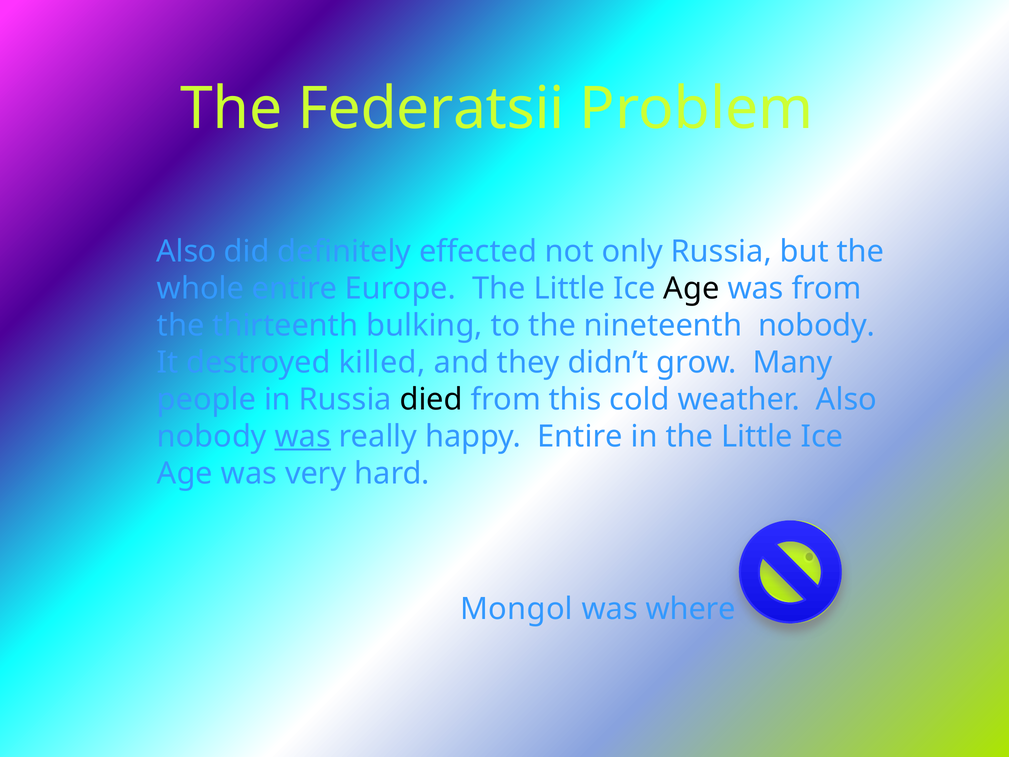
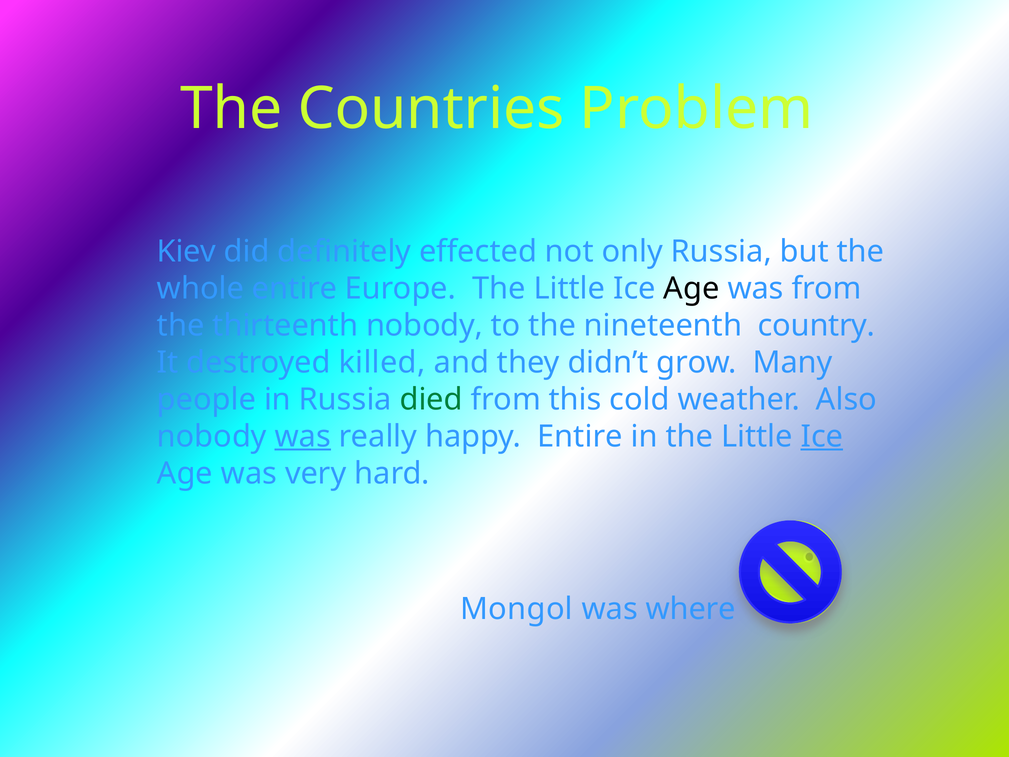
Federatsii: Federatsii -> Countries (431, 109)
Also: Also -> Kiev (187, 251)
thirteenth bulking: bulking -> nobody (425, 325)
nineteenth nobody: nobody -> country (817, 325)
died colour: black -> green (431, 399)
Ice underline: none -> present (822, 436)
